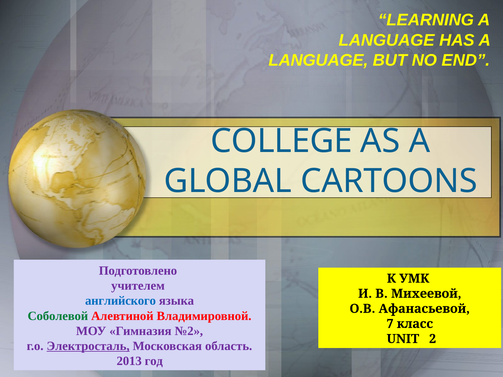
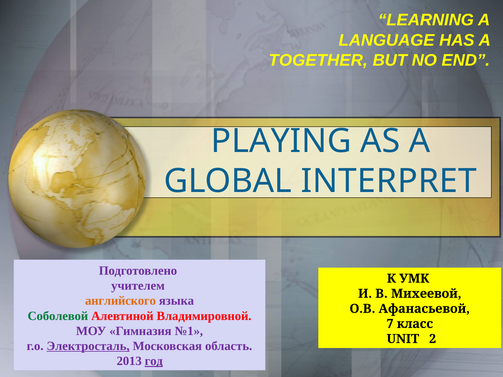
LANGUAGE: LANGUAGE -> TOGETHER (318, 60)
COLLEGE: COLLEGE -> PLAYING (281, 141)
CARTOONS: CARTOONS -> INTERPRET (389, 181)
английского colour: blue -> orange (121, 301)
№2: №2 -> №1 (189, 331)
год underline: none -> present (154, 361)
